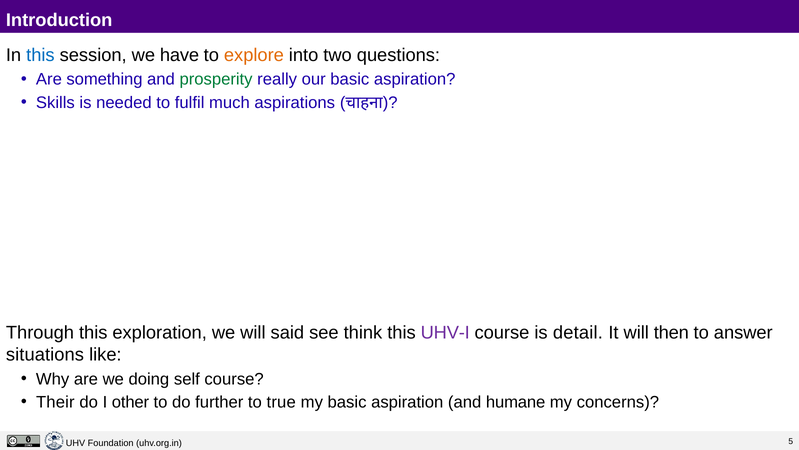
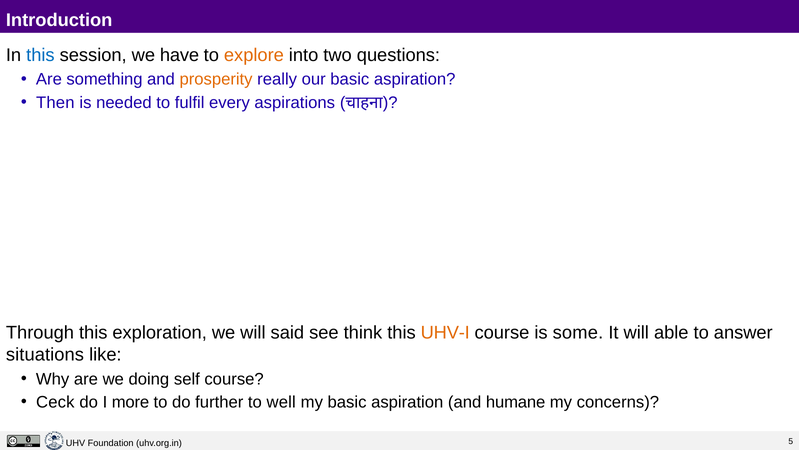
prosperity colour: green -> orange (216, 79)
Skills: Skills -> Then (55, 103)
much: much -> every (229, 103)
UHV-I colour: purple -> orange (445, 332)
detail: detail -> some (578, 332)
then: then -> able (671, 332)
Their: Their -> Ceck (55, 402)
other: other -> more (130, 402)
true: true -> well (281, 402)
